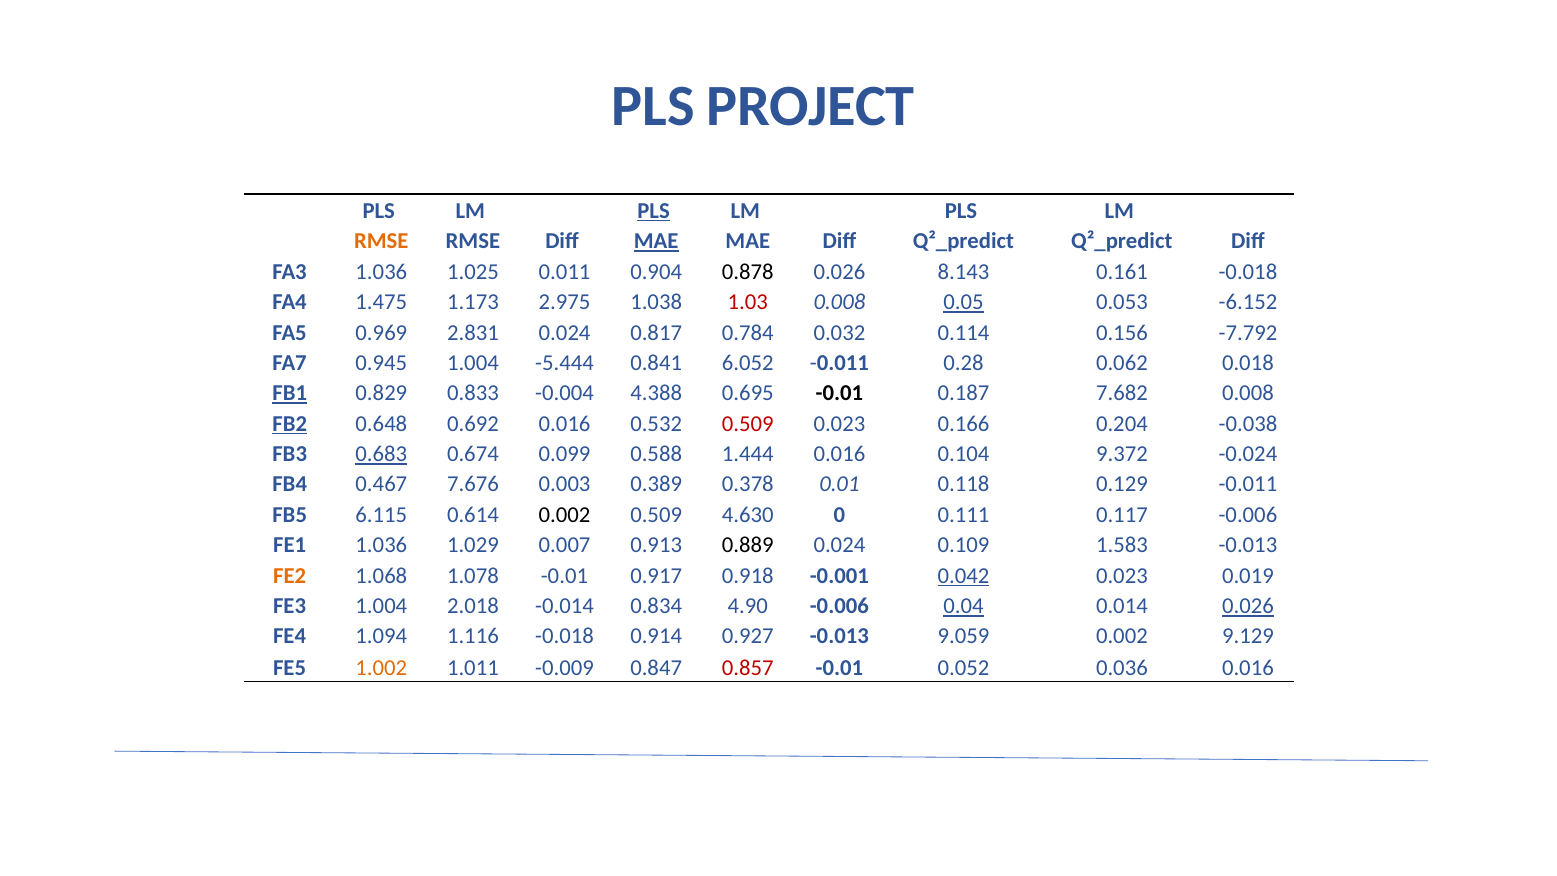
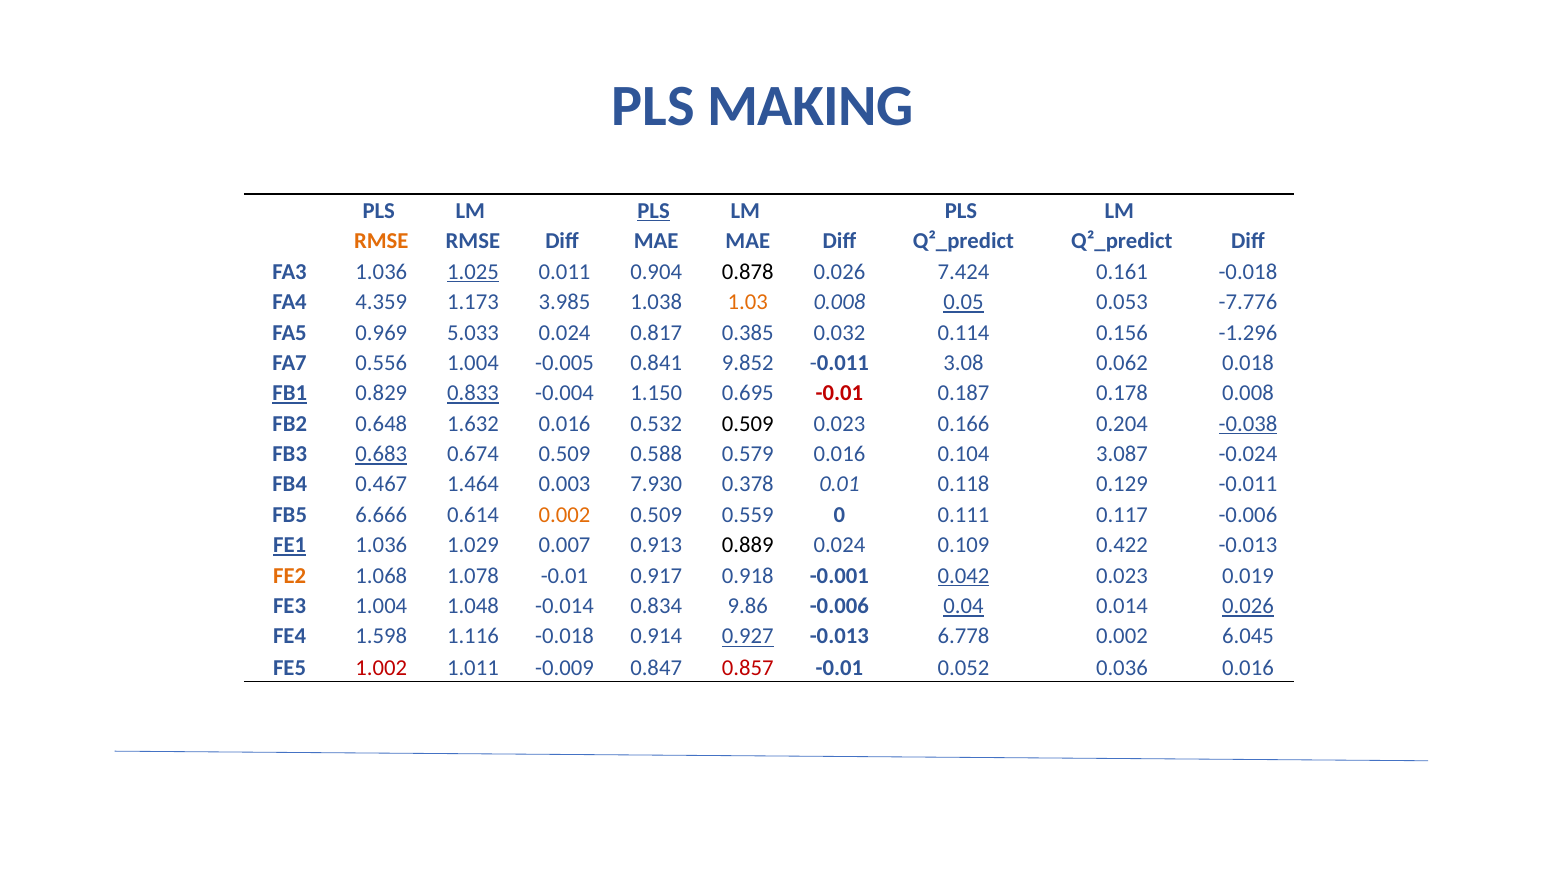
PROJECT: PROJECT -> MAKING (811, 106)
MAE underline: present -> none (656, 241)
1.025 underline: none -> present (473, 272)
8.143: 8.143 -> 7.424 (964, 272)
1.475: 1.475 -> 4.359 (381, 302)
2.975: 2.975 -> 3.985 (565, 302)
1.03 colour: red -> orange (748, 302)
-6.152: -6.152 -> -7.776 (1248, 302)
2.831: 2.831 -> 5.033 (473, 332)
0.784: 0.784 -> 0.385 (748, 332)
-7.792: -7.792 -> -1.296 (1248, 332)
0.945: 0.945 -> 0.556 (381, 363)
-5.444: -5.444 -> -0.005 (565, 363)
6.052: 6.052 -> 9.852 (748, 363)
0.28: 0.28 -> 3.08 (964, 363)
0.833 underline: none -> present (473, 393)
4.388: 4.388 -> 1.150 (656, 393)
-0.01 colour: black -> red (839, 393)
7.682: 7.682 -> 0.178 (1122, 393)
FB2 underline: present -> none (290, 424)
0.692: 0.692 -> 1.632 (473, 424)
0.509 colour: red -> black (748, 424)
-0.038 underline: none -> present (1248, 424)
0.674 0.099: 0.099 -> 0.509 (565, 454)
1.444: 1.444 -> 0.579 (748, 454)
9.372: 9.372 -> 3.087 (1122, 454)
7.676: 7.676 -> 1.464 (473, 484)
0.389: 0.389 -> 7.930 (656, 484)
6.115: 6.115 -> 6.666 (381, 515)
0.002 colour: black -> orange (565, 515)
4.630: 4.630 -> 0.559 (748, 515)
FE1 underline: none -> present (290, 545)
1.583: 1.583 -> 0.422 (1122, 545)
2.018: 2.018 -> 1.048 (473, 606)
4.90: 4.90 -> 9.86 (748, 606)
1.094: 1.094 -> 1.598 (381, 636)
0.927 underline: none -> present (748, 636)
9.059: 9.059 -> 6.778 (964, 636)
9.129: 9.129 -> 6.045 (1248, 636)
1.002 colour: orange -> red (381, 668)
